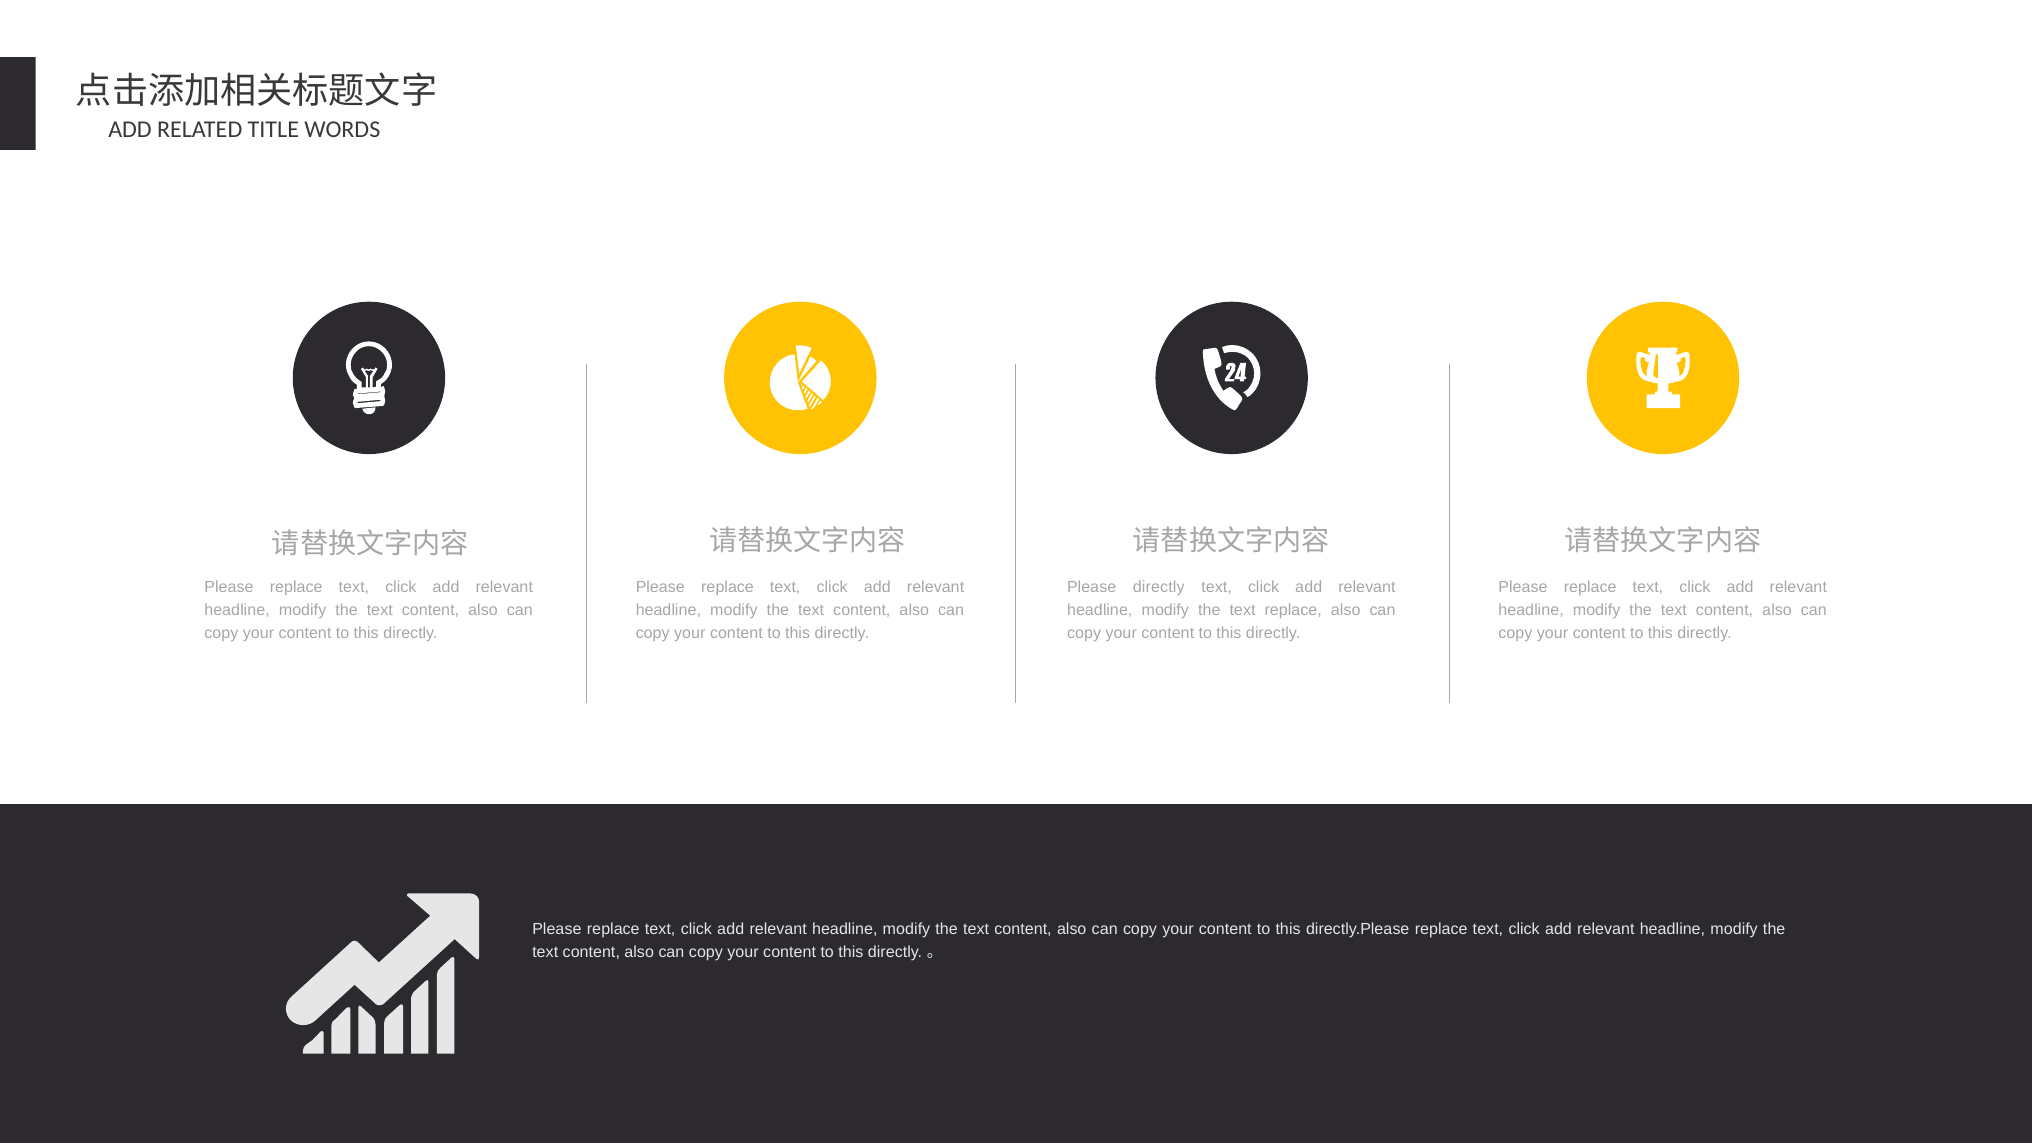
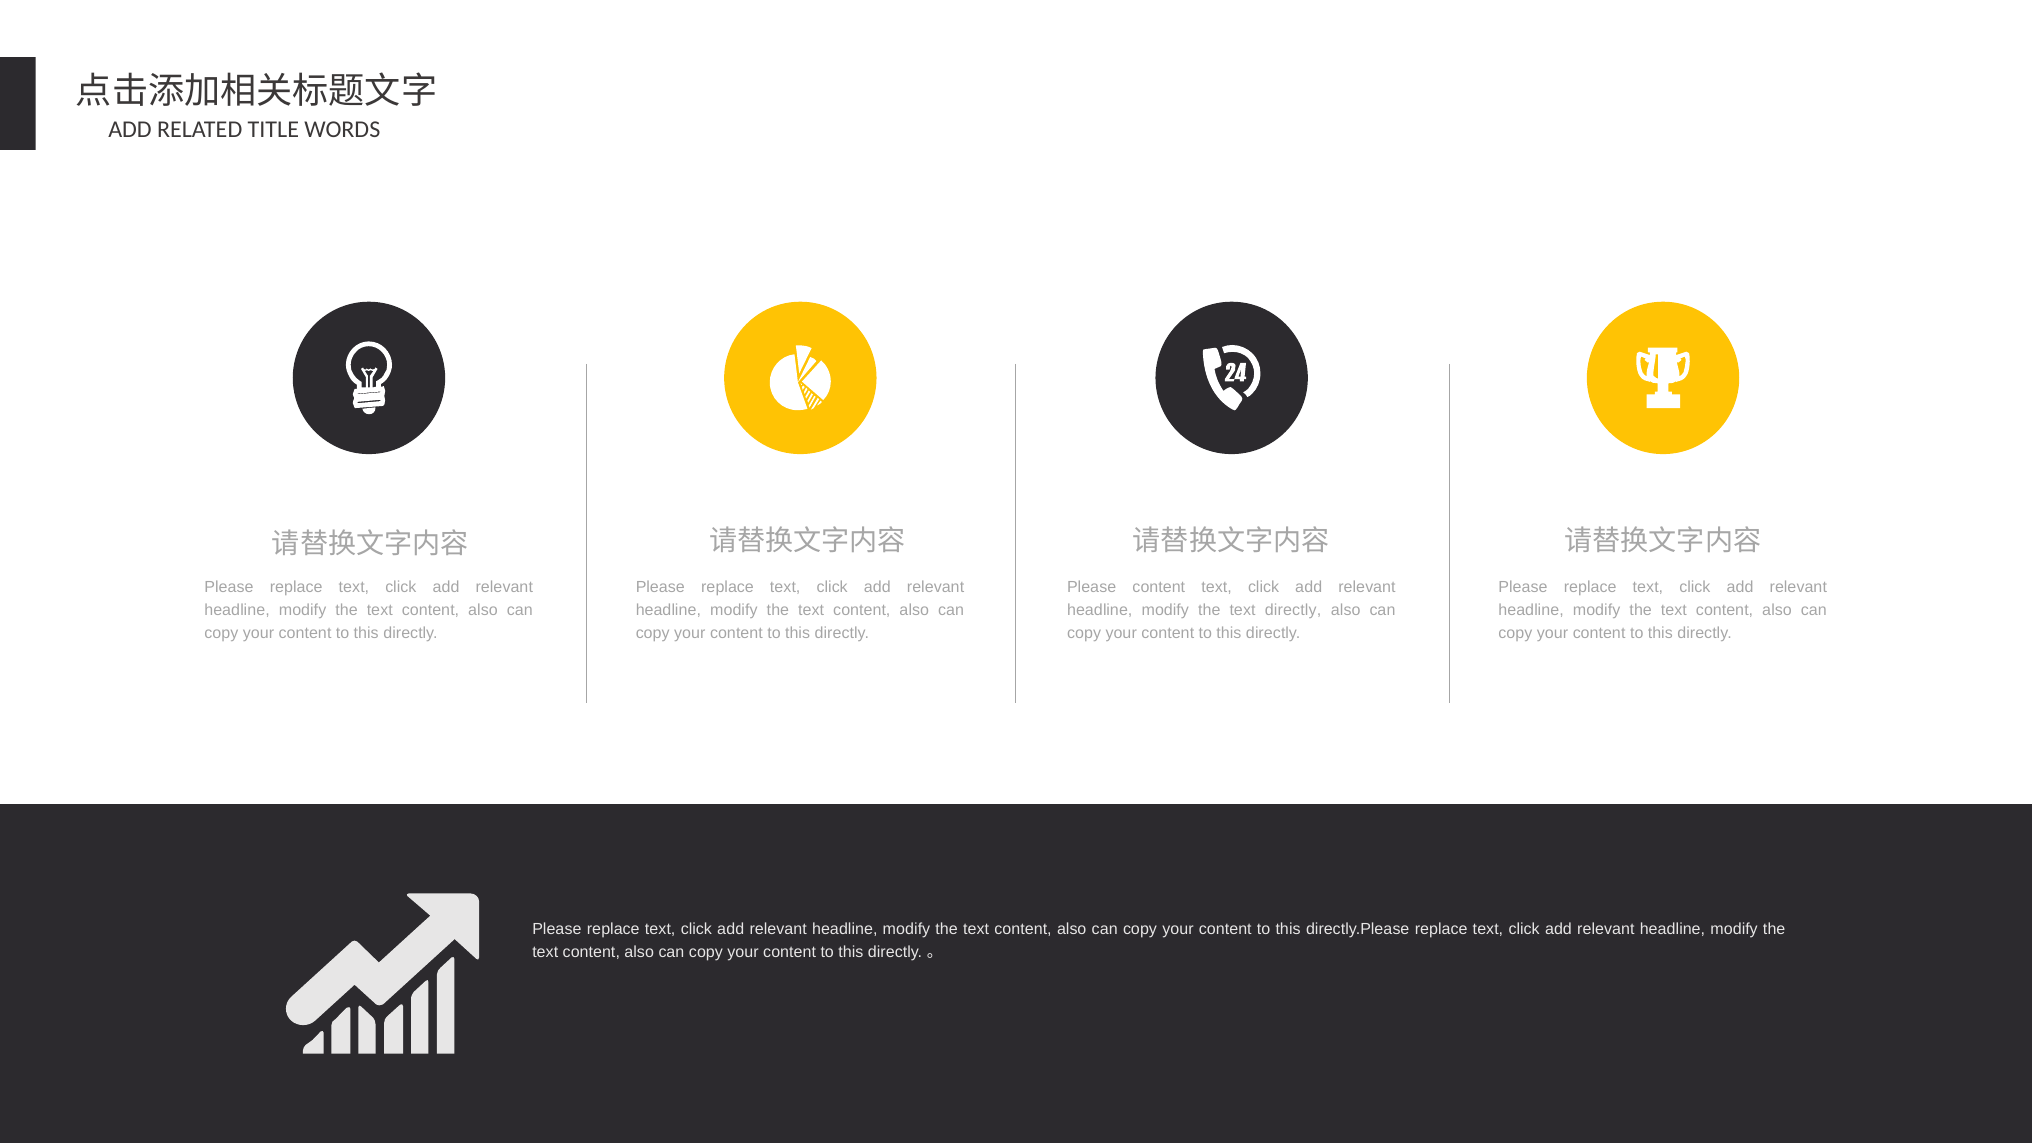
Please directly: directly -> content (1159, 587)
text replace: replace -> directly (1293, 610)
